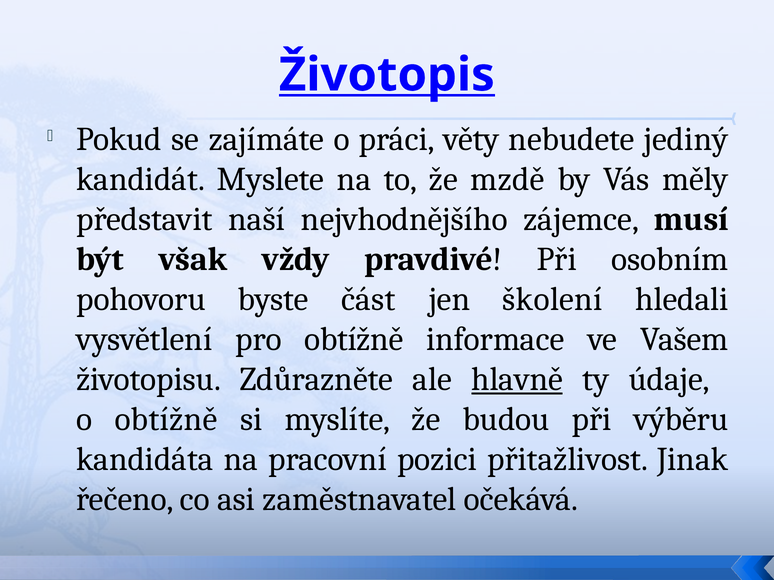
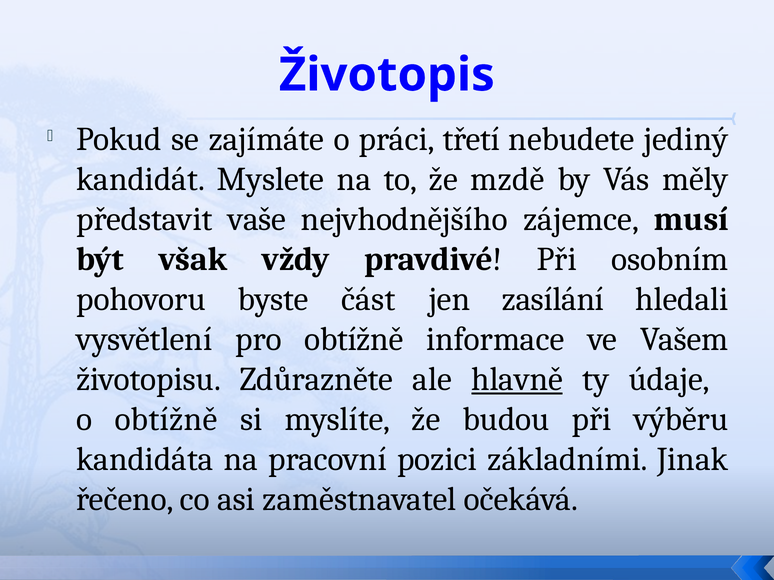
Životopis underline: present -> none (387, 75)
věty: věty -> třetí (471, 140)
naší: naší -> vaše (257, 220)
školení: školení -> zasílání (553, 300)
přitažlivost: přitažlivost -> základními (568, 460)
